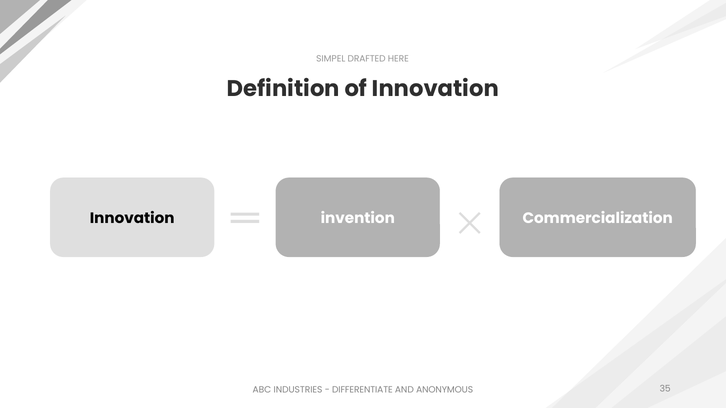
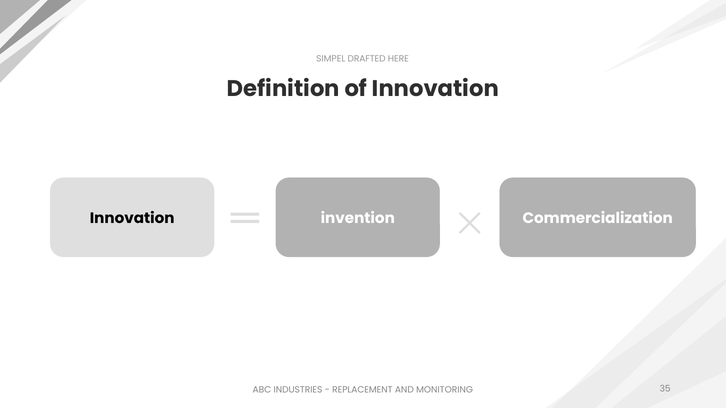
DIFFERENTIATE: DIFFERENTIATE -> REPLACEMENT (362, 390)
ANONYMOUS: ANONYMOUS -> MONITORING (445, 390)
